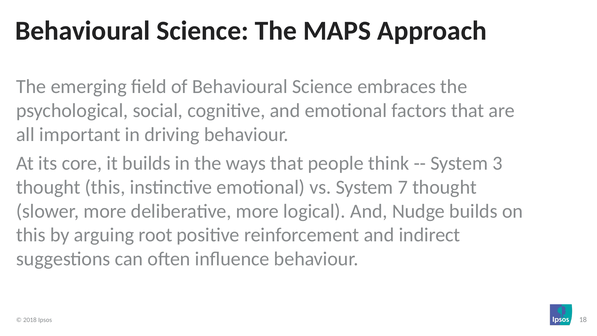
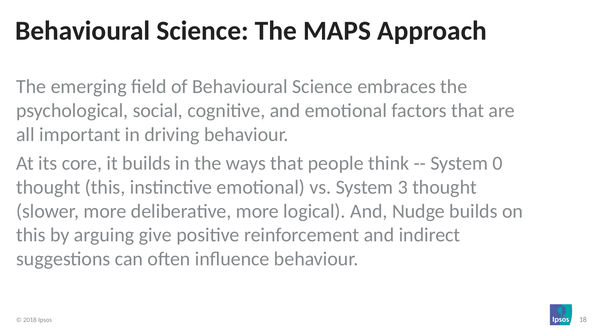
3: 3 -> 0 (497, 163)
7: 7 -> 3 (403, 187)
root: root -> give (155, 235)
